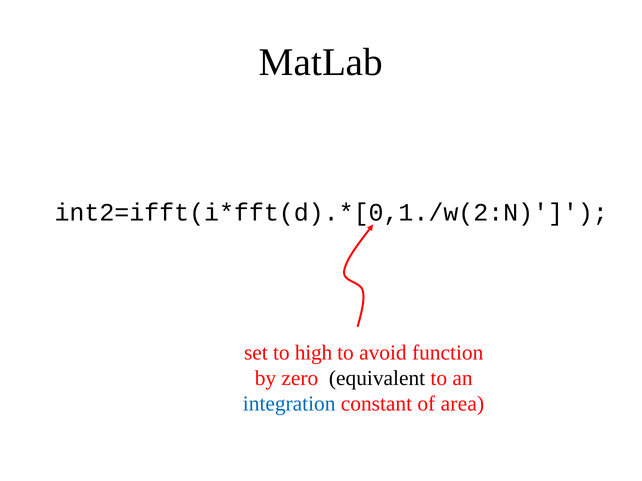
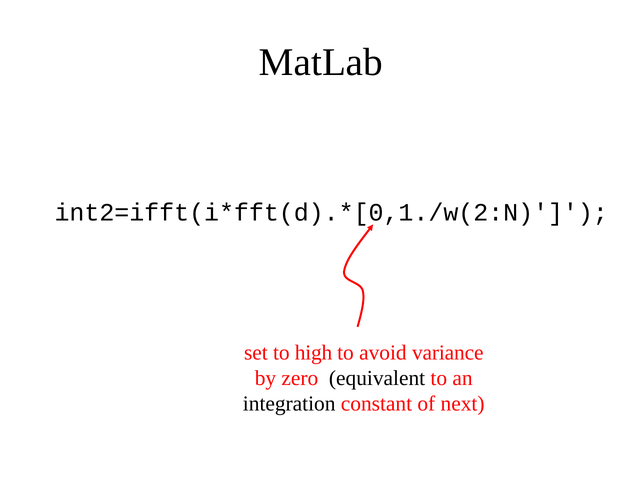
function: function -> variance (448, 353)
integration colour: blue -> black (289, 404)
area: area -> next (463, 404)
